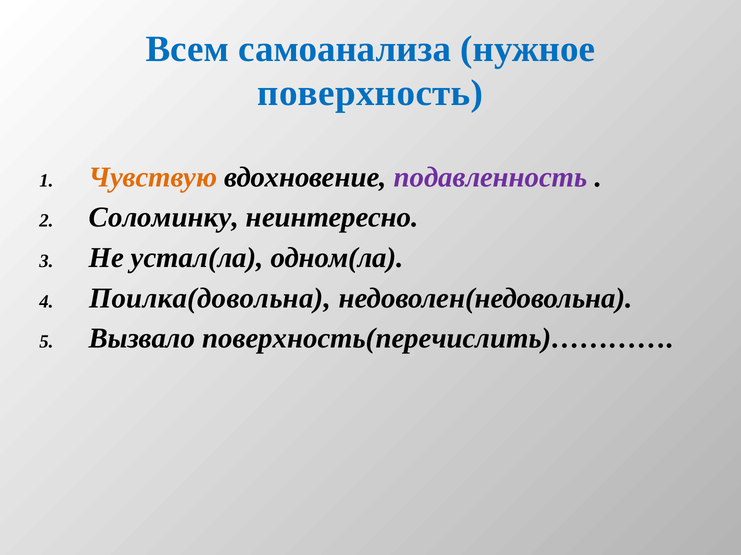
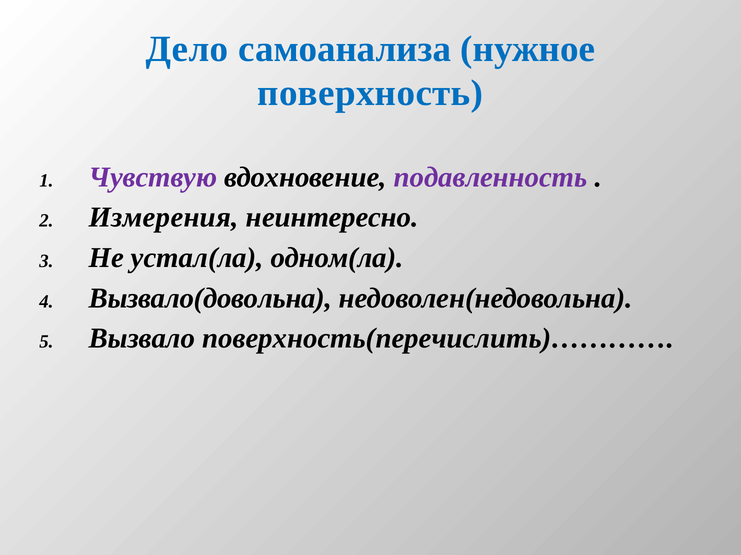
Всем: Всем -> Дело (187, 49)
Чувствую colour: orange -> purple (153, 177)
Соломинку: Соломинку -> Измерения (164, 218)
Поилка(довольна: Поилка(довольна -> Вызвало(довольна (210, 298)
